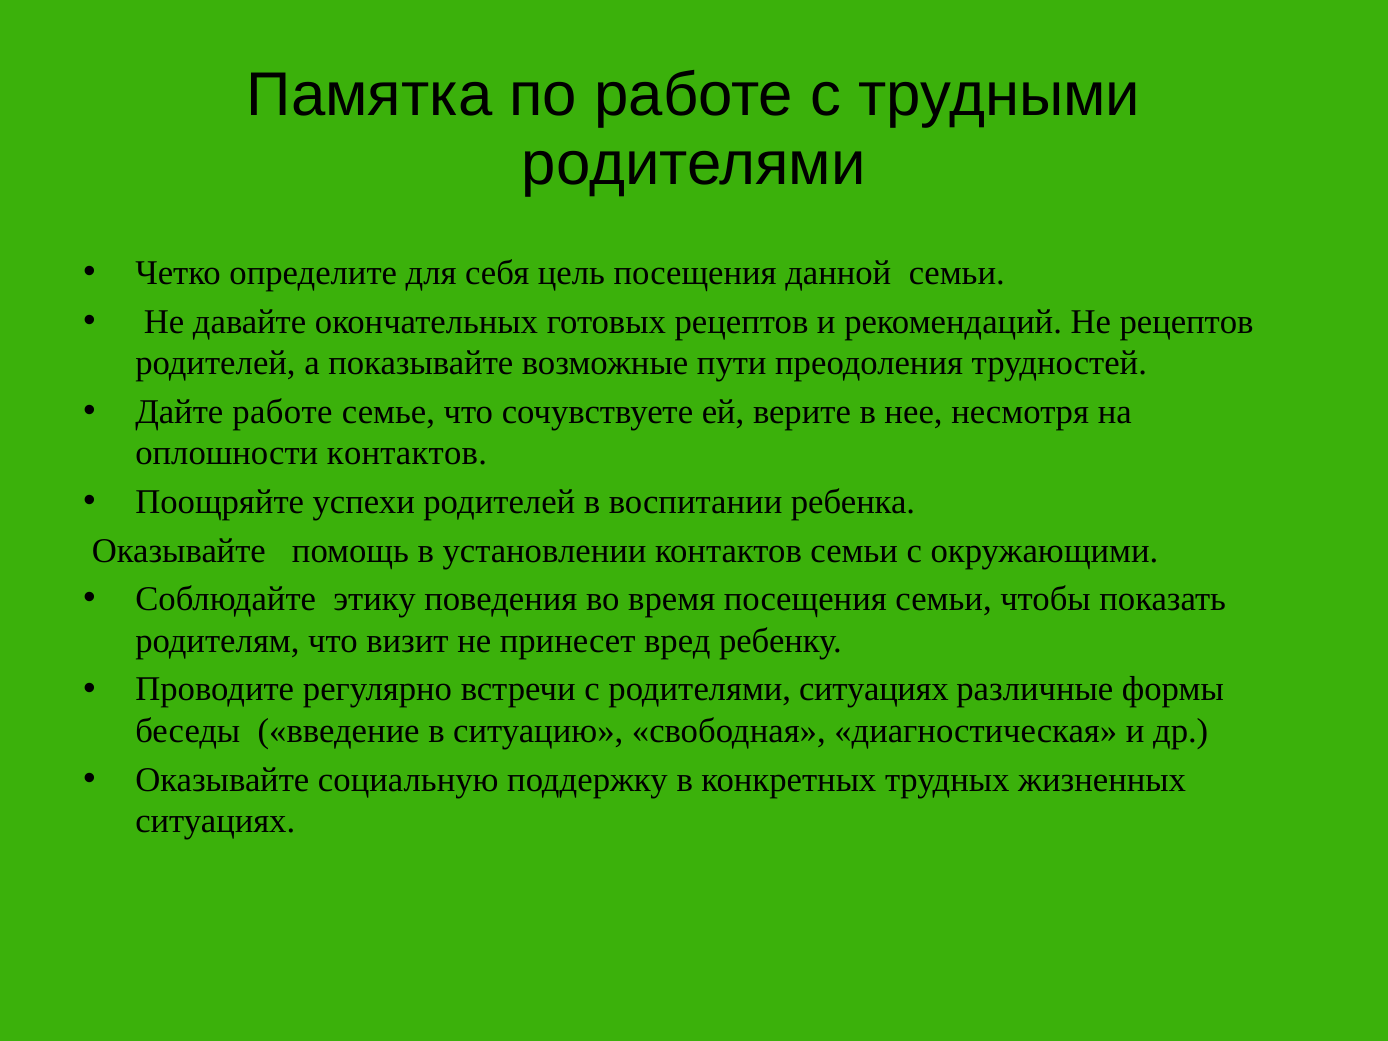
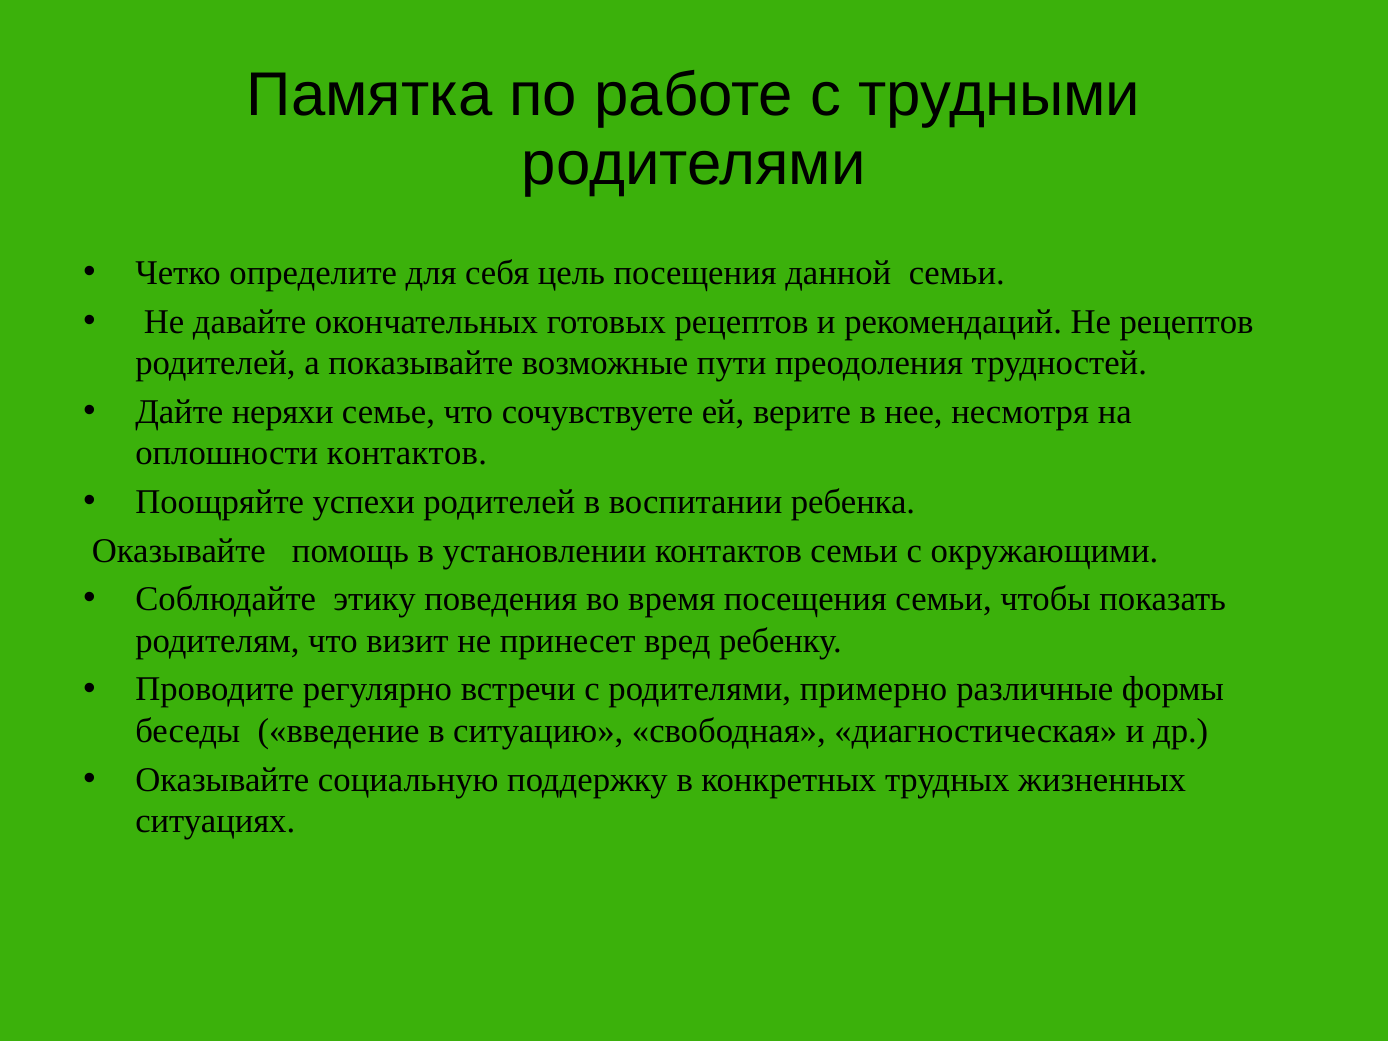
Дайте работе: работе -> неряхи (283, 412)
родителями ситуациях: ситуациях -> примерно (874, 689)
